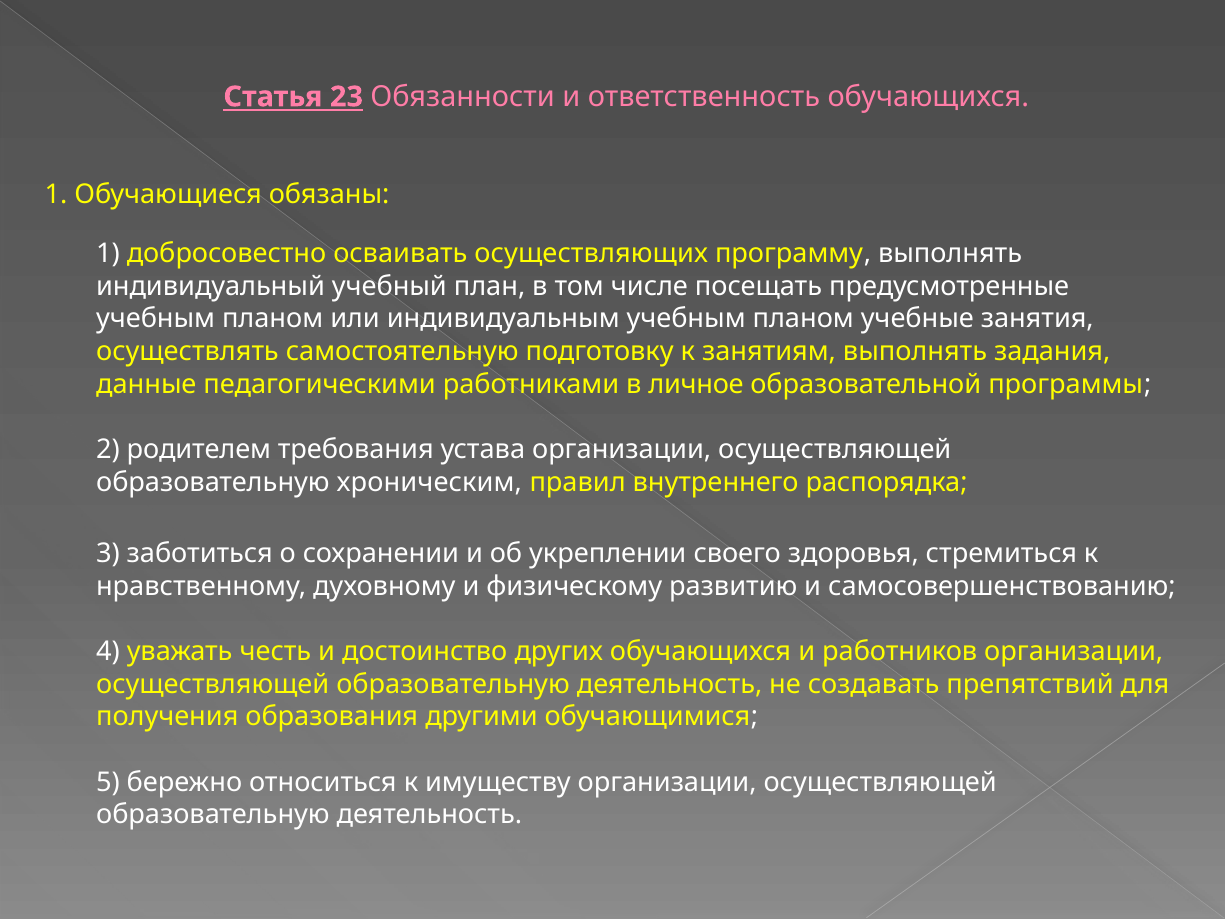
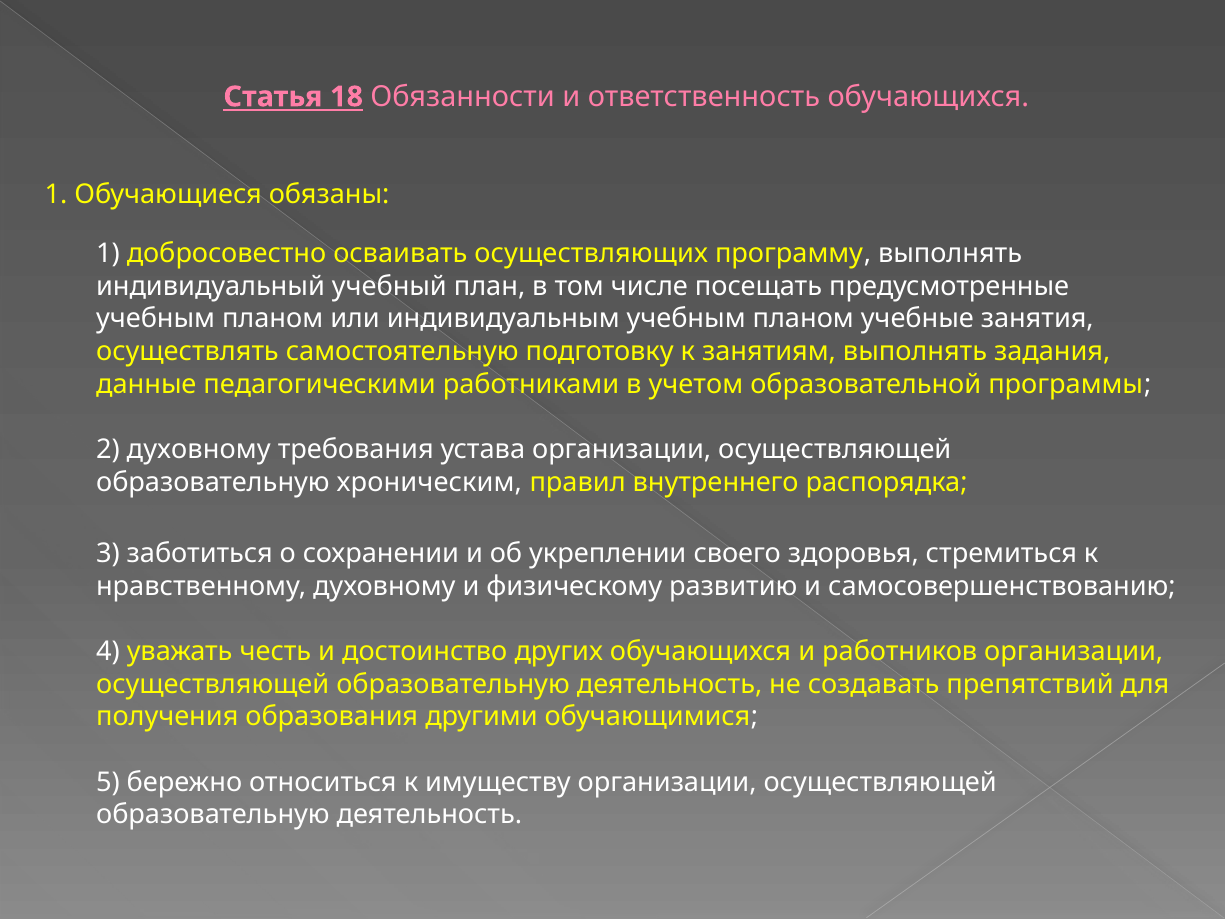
23: 23 -> 18 (347, 97)
личное: личное -> учетом (696, 384)
2 родителем: родителем -> духовному (199, 449)
